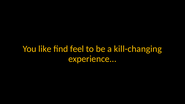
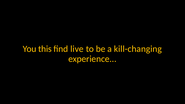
like: like -> this (45, 49)
feel: feel -> live (77, 49)
